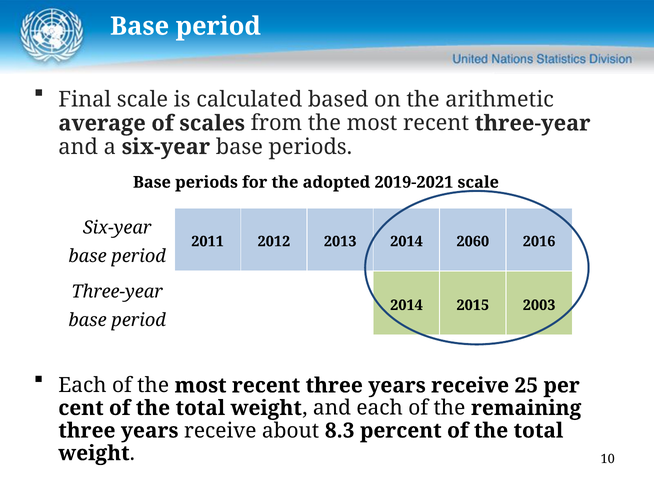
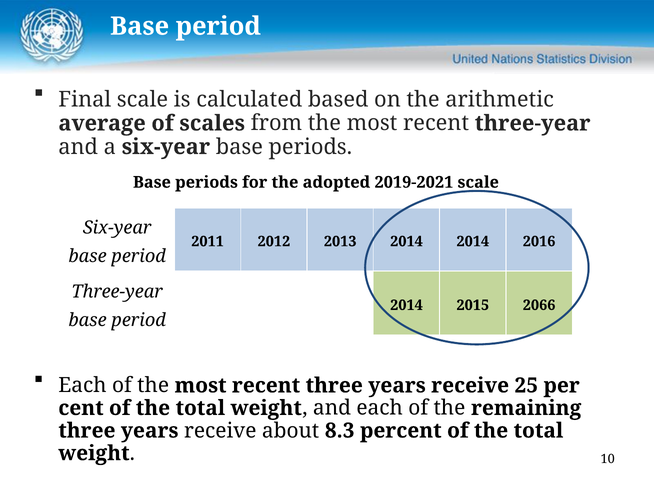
2014 2060: 2060 -> 2014 (473, 241)
2003: 2003 -> 2066 (539, 305)
